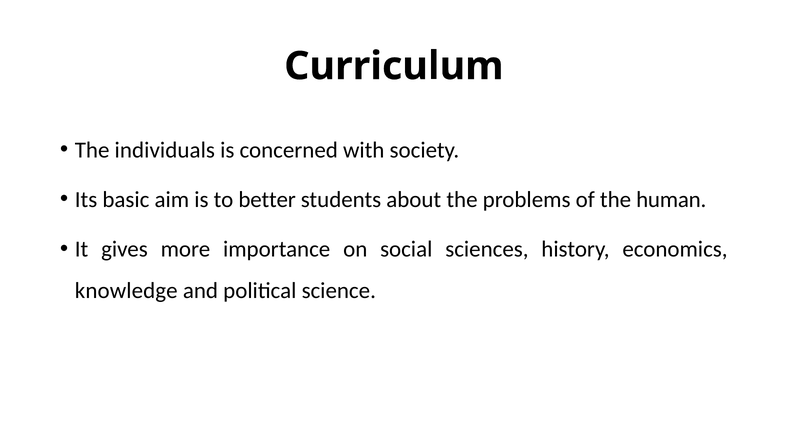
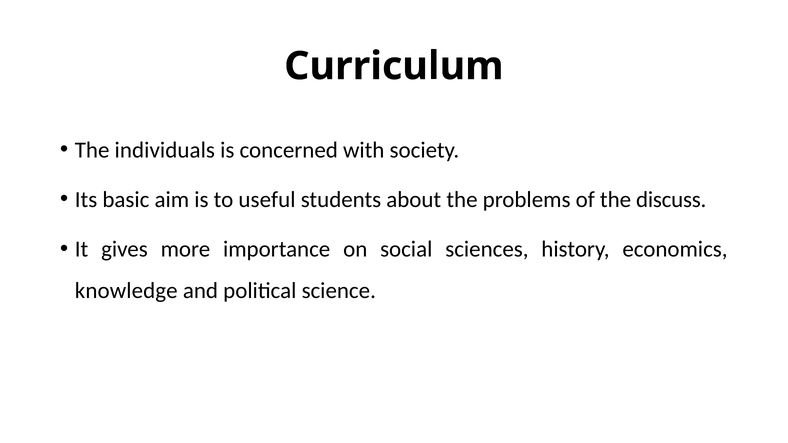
better: better -> useful (267, 200)
human: human -> discuss (671, 200)
